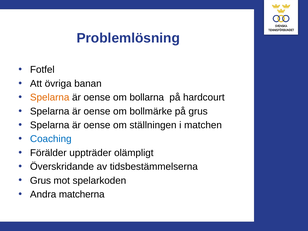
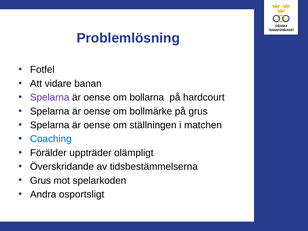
övriga: övriga -> vidare (58, 84)
Spelarna colour: orange -> purple (50, 97)
matcherna: matcherna -> osportsligt (82, 194)
